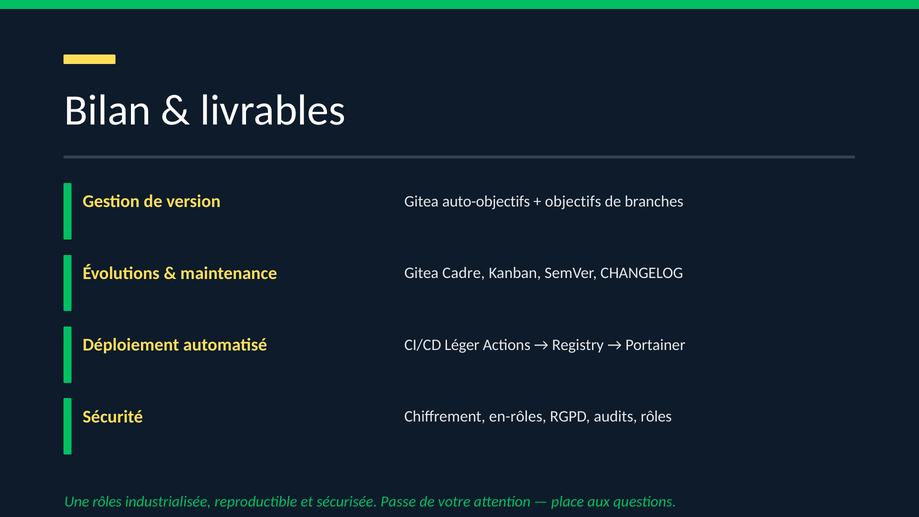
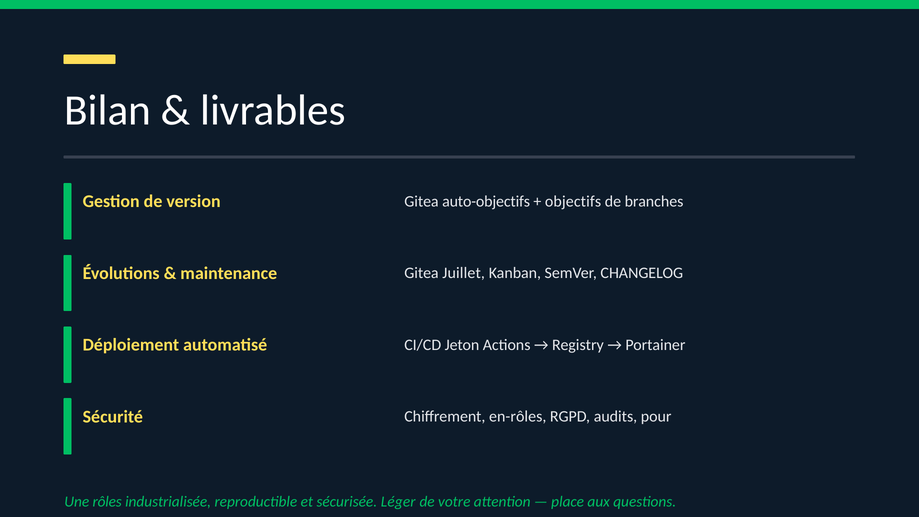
Cadre: Cadre -> Juillet (464, 273)
Léger: Léger -> Jeton (462, 345)
audits rôles: rôles -> pour (656, 416)
Passe: Passe -> Léger (398, 502)
